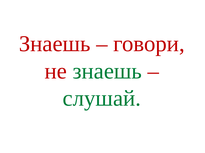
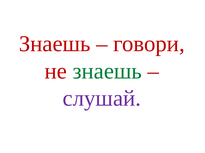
слушай colour: green -> purple (102, 99)
